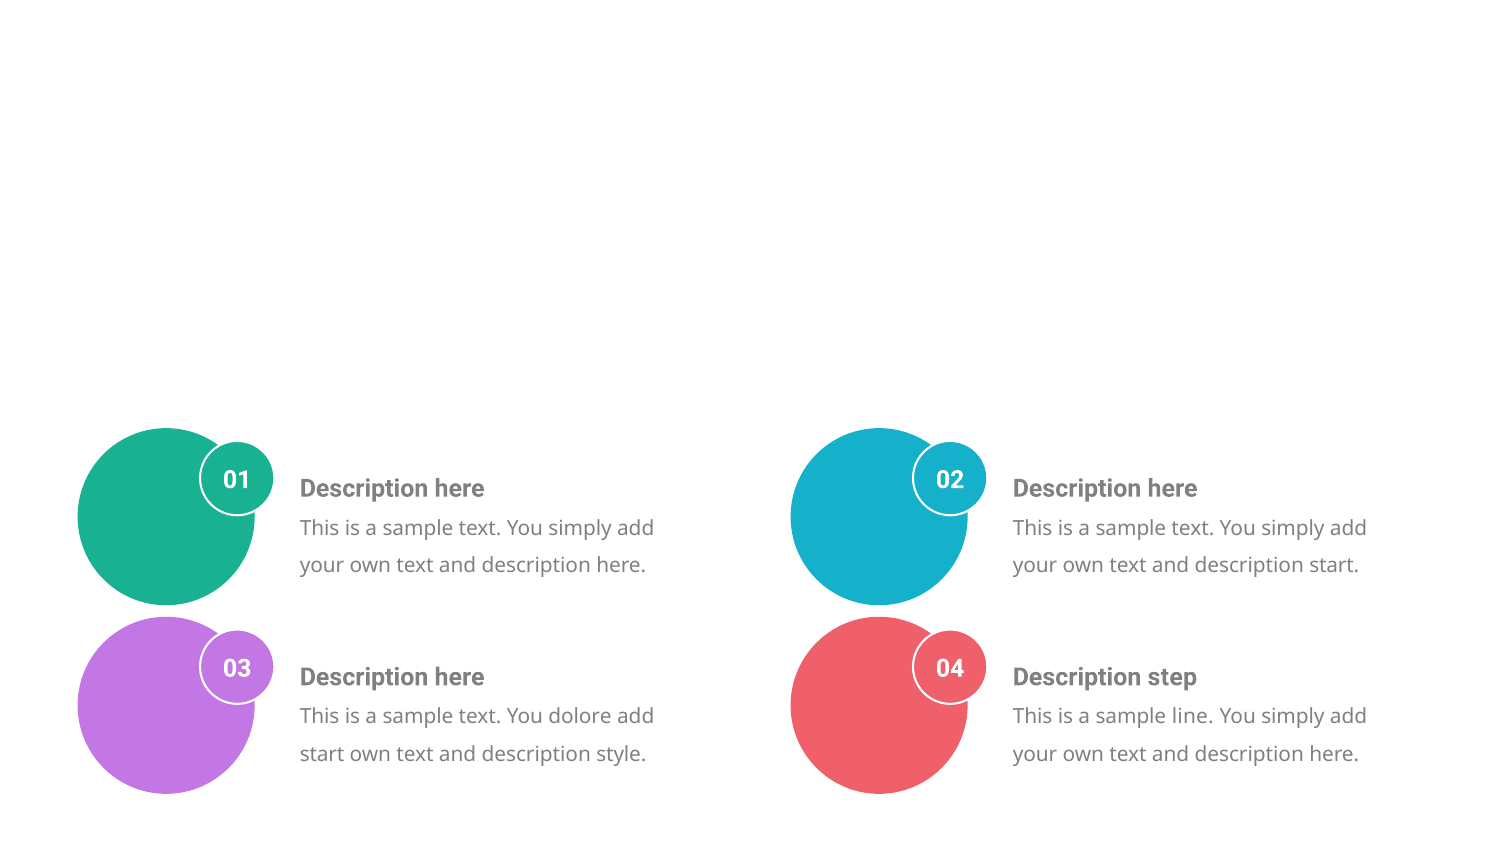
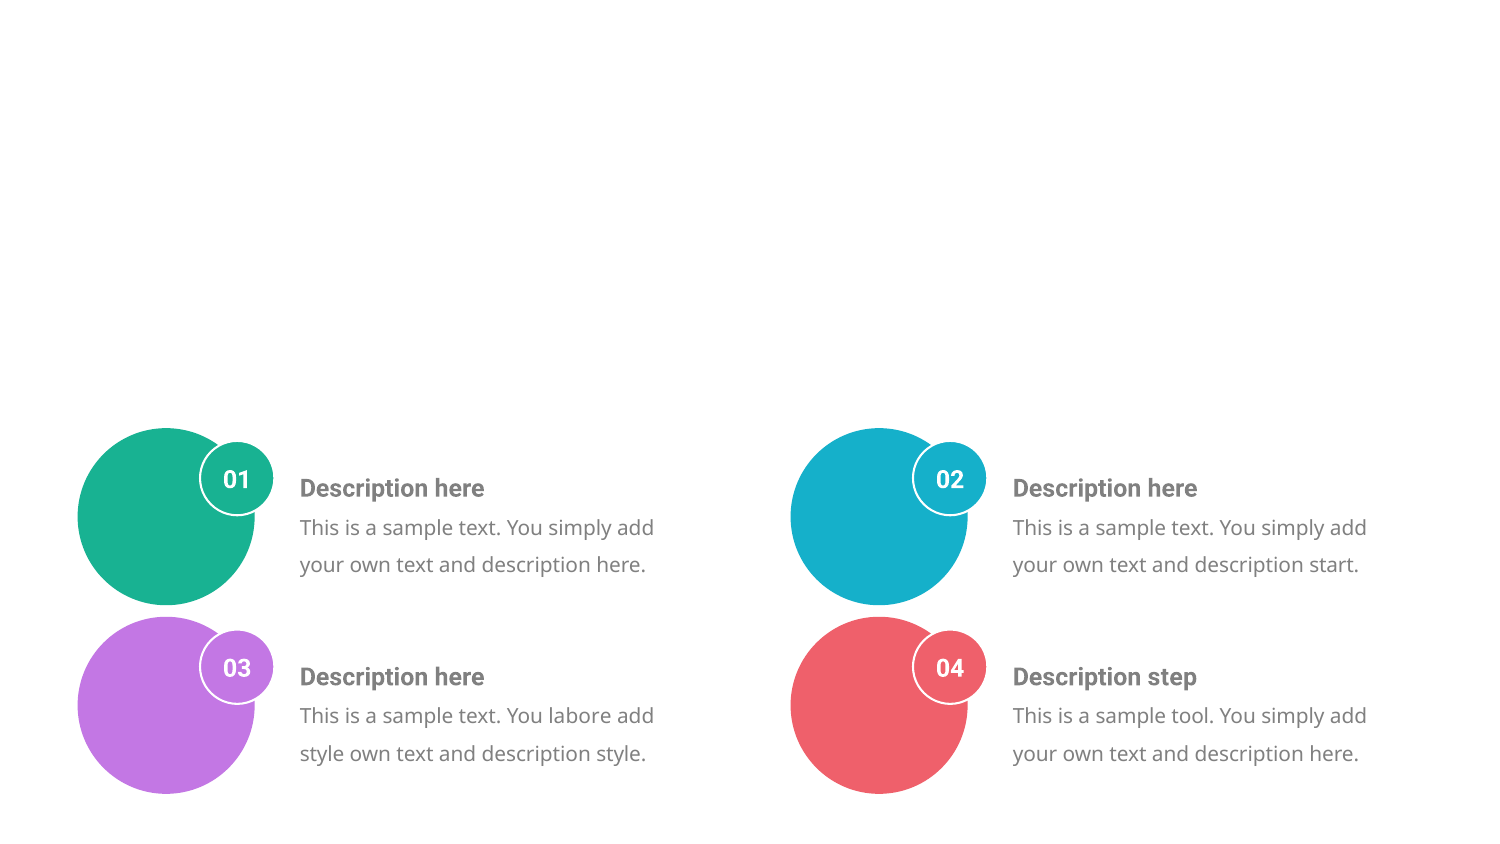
dolore: dolore -> labore (580, 717)
line: line -> tool (1193, 717)
start: start -> style (322, 754)
